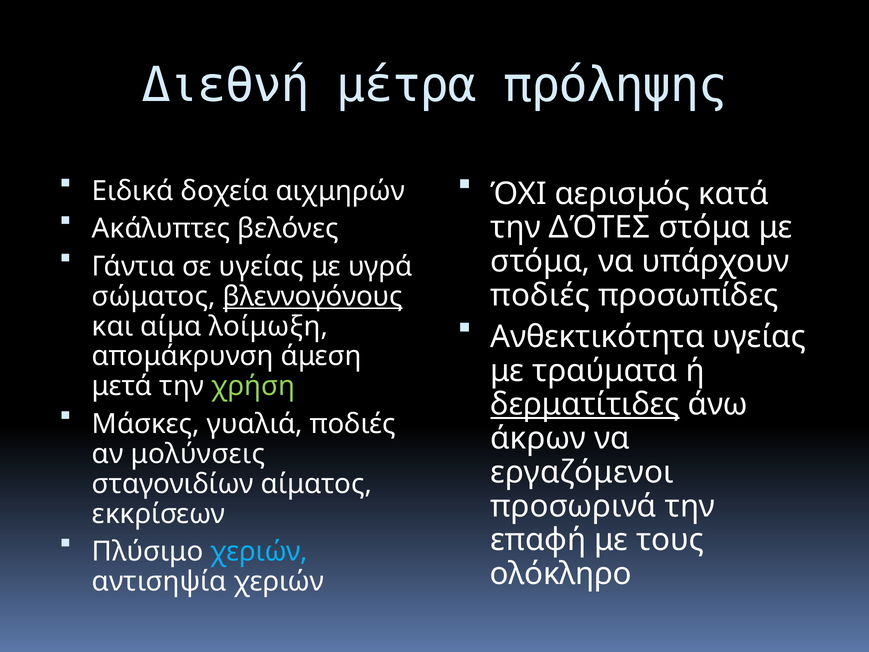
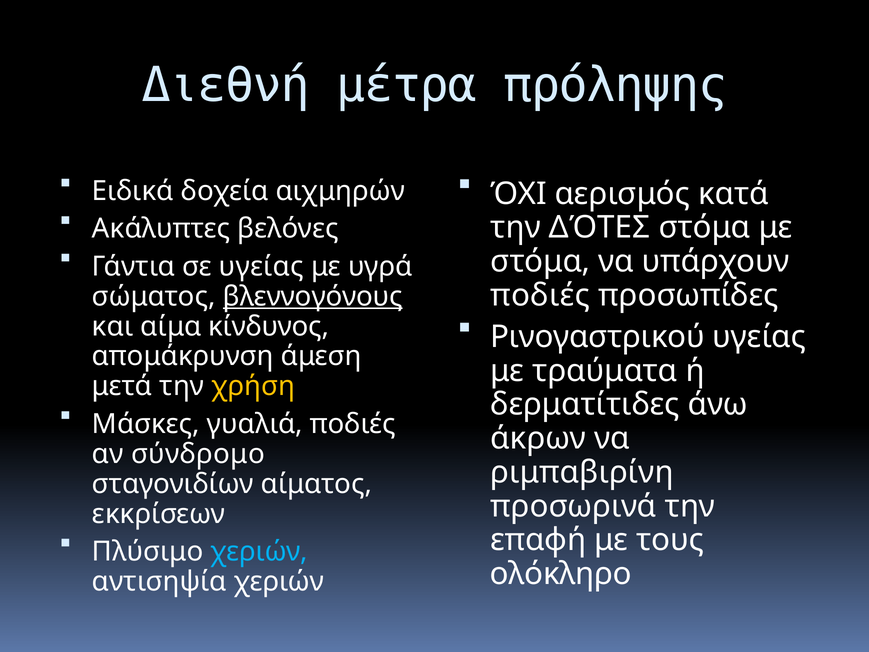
Ανθεκτικότητα: Ανθεκτικότητα -> Ρινογαστρικού (597, 337)
λοίμωξη: λοίμωξη -> κίνδυνος (269, 326)
χρήση colour: light green -> yellow (253, 386)
δερματίτιδες underline: present -> none (585, 404)
μολύνσεις: μολύνσεις -> σύνδρομο (198, 454)
εργαζόμενοι: εργαζόμενοι -> ριμπαβιρίνη (582, 472)
